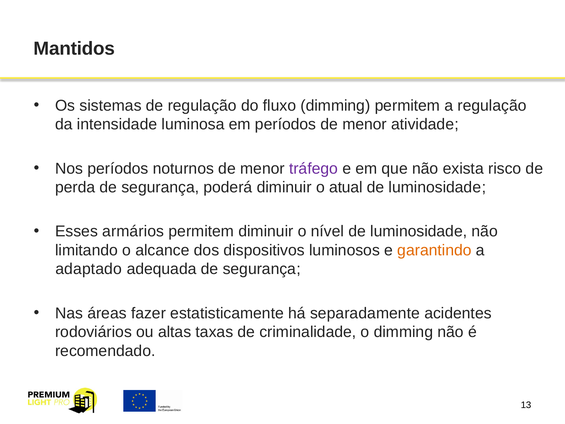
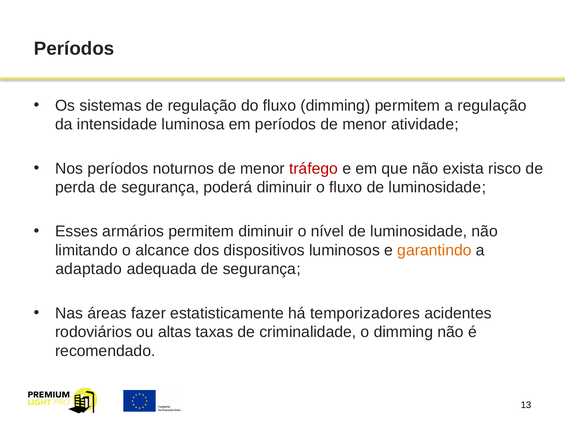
Mantidos: Mantidos -> Períodos (74, 49)
tráfego colour: purple -> red (313, 168)
o atual: atual -> fluxo (346, 187)
separadamente: separadamente -> temporizadores (365, 313)
